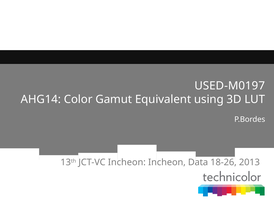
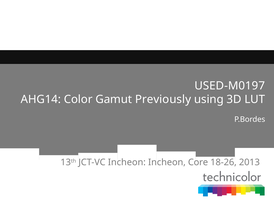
Equivalent: Equivalent -> Previously (163, 100)
Data: Data -> Core (198, 163)
